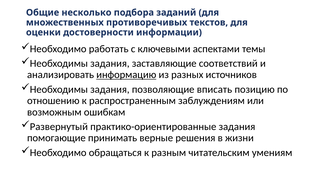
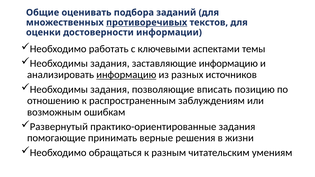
несколько: несколько -> оценивать (86, 13)
противоречивых underline: none -> present (147, 22)
заставляющие соответствий: соответствий -> информацию (228, 64)
